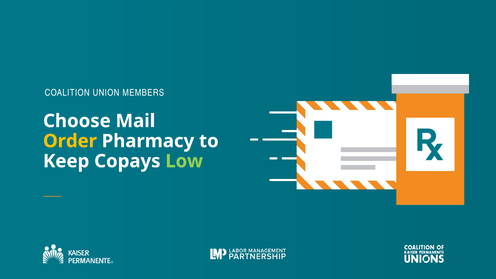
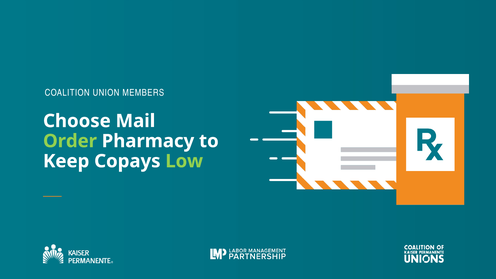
Order colour: yellow -> light green (70, 141)
